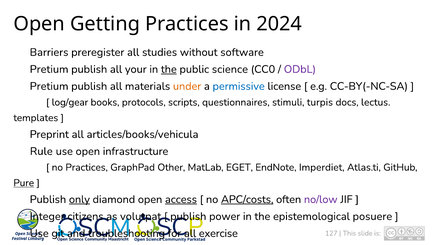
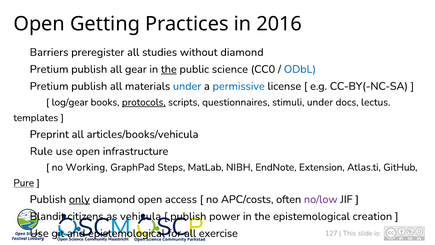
2024: 2024 -> 2016 (279, 24)
without software: software -> diamond (242, 52)
your: your -> gear (136, 69)
ODbL colour: purple -> blue (300, 69)
under colour: orange -> blue (187, 86)
protocols underline: none -> present (144, 102)
stimuli turpis: turpis -> under (320, 102)
no Practices: Practices -> Working (87, 167)
Other: Other -> Steps (171, 167)
EGET: EGET -> NIBH (239, 167)
Imperdiet: Imperdiet -> Extension (322, 167)
access underline: present -> none (181, 199)
APC/costs underline: present -> none (247, 199)
Integer: Integer -> Blandit (47, 216)
volutpat: volutpat -> vehicula (141, 216)
posuere: posuere -> creation (372, 216)
and troubleshooting: troubleshooting -> epistemological (126, 233)
